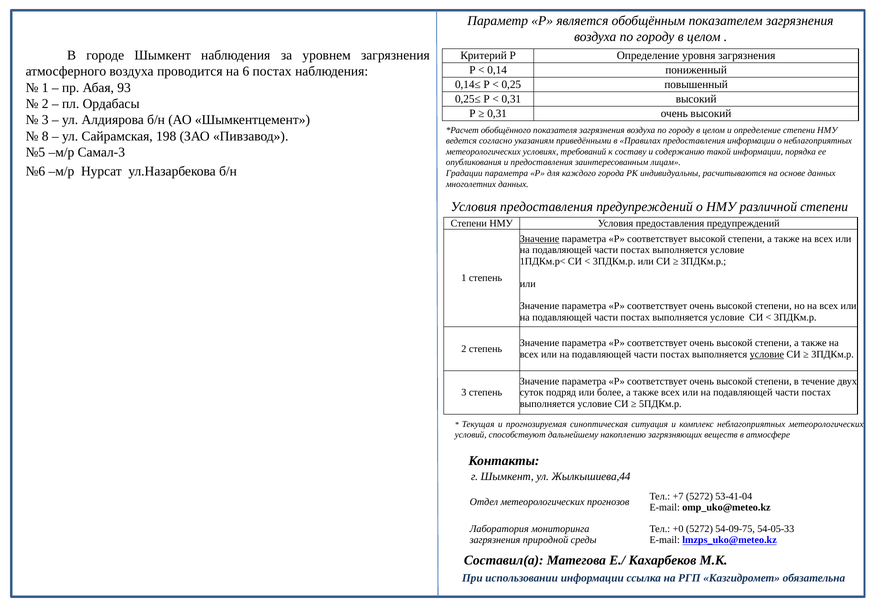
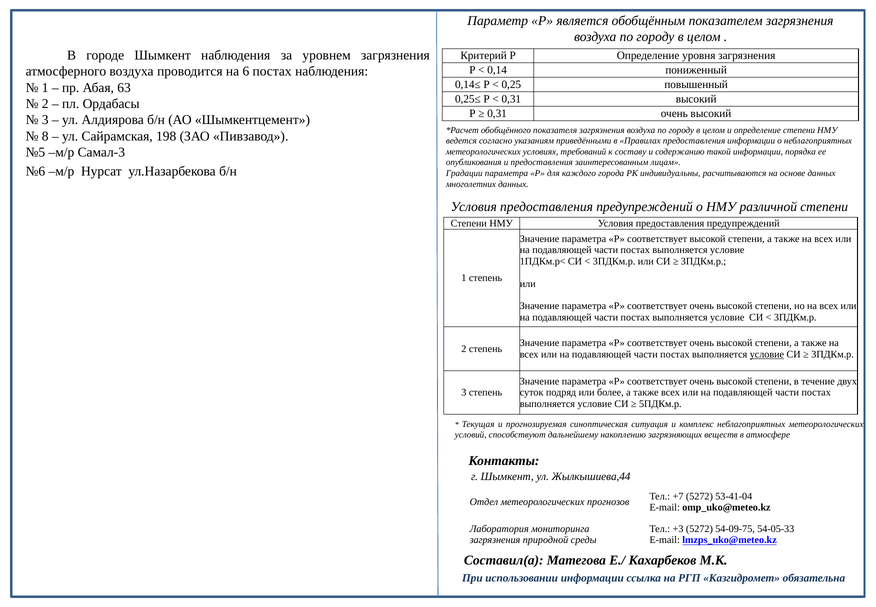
93: 93 -> 63 (124, 87)
Значение underline: present -> none (540, 239)
+0: +0 -> +3 (678, 528)
